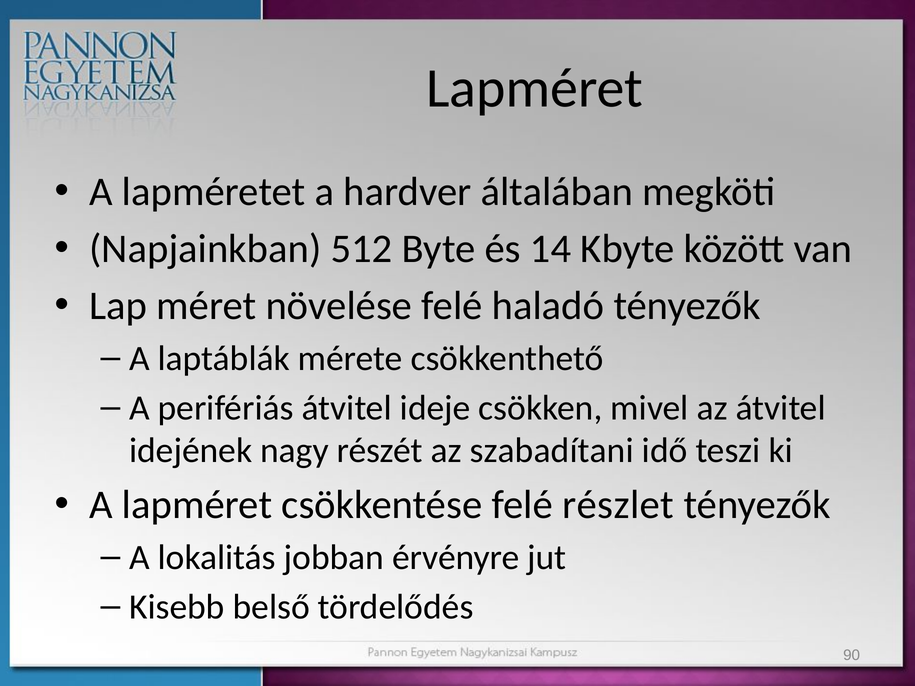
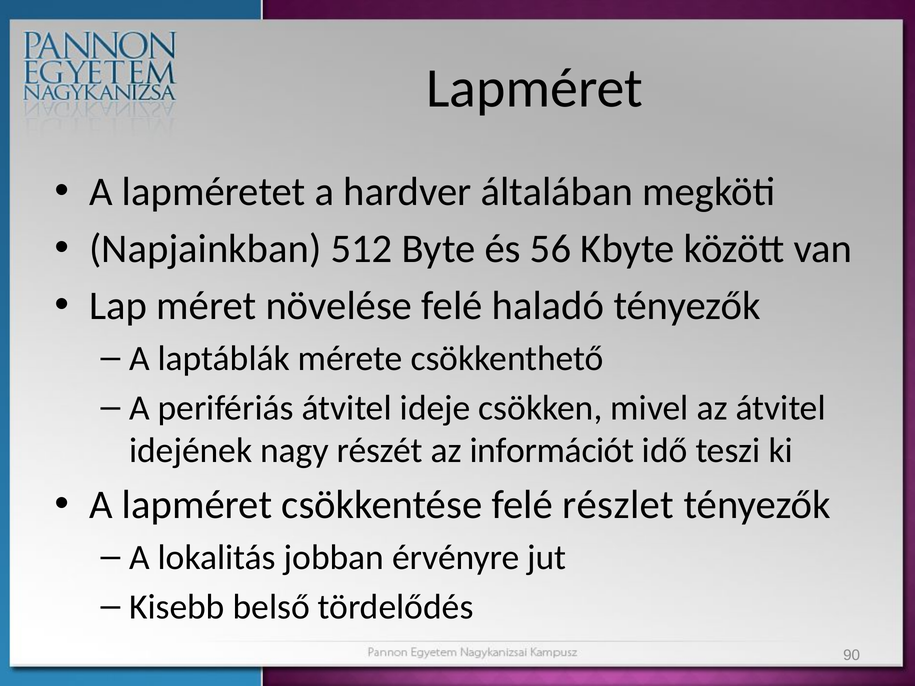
14: 14 -> 56 (551, 249)
szabadítani: szabadítani -> információt (552, 451)
